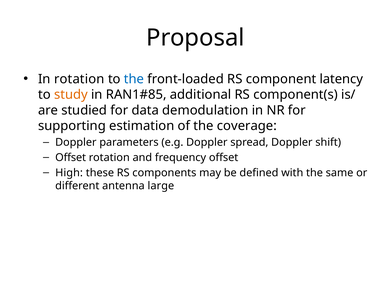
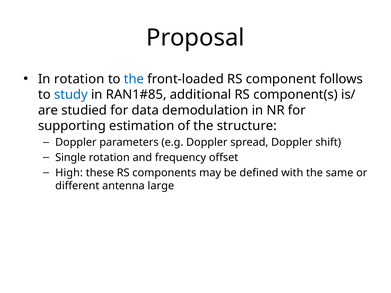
latency: latency -> follows (341, 79)
study colour: orange -> blue (71, 95)
coverage: coverage -> structure (247, 126)
Offset: Offset -> Single (71, 158)
